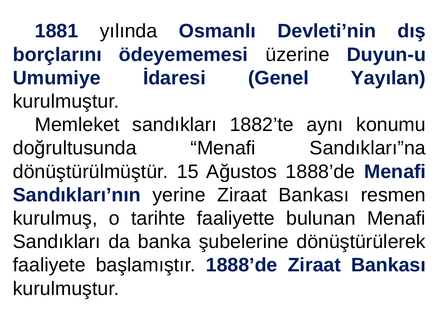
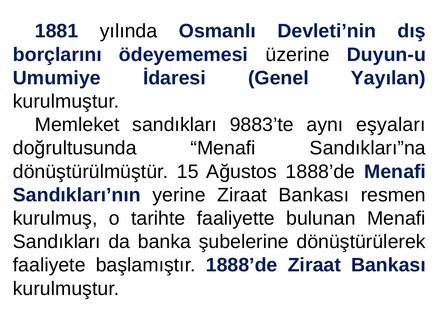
1882’te: 1882’te -> 9883’te (262, 125)
konumu: konumu -> eşyaları (391, 125)
